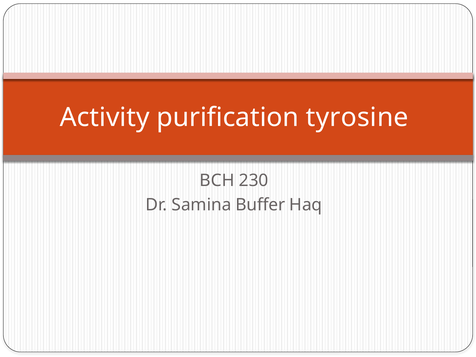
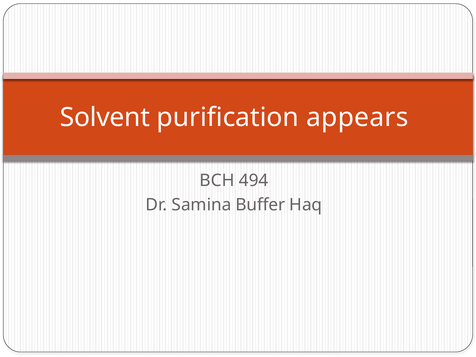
Activity: Activity -> Solvent (105, 117)
tyrosine: tyrosine -> appears (357, 117)
230: 230 -> 494 (254, 180)
